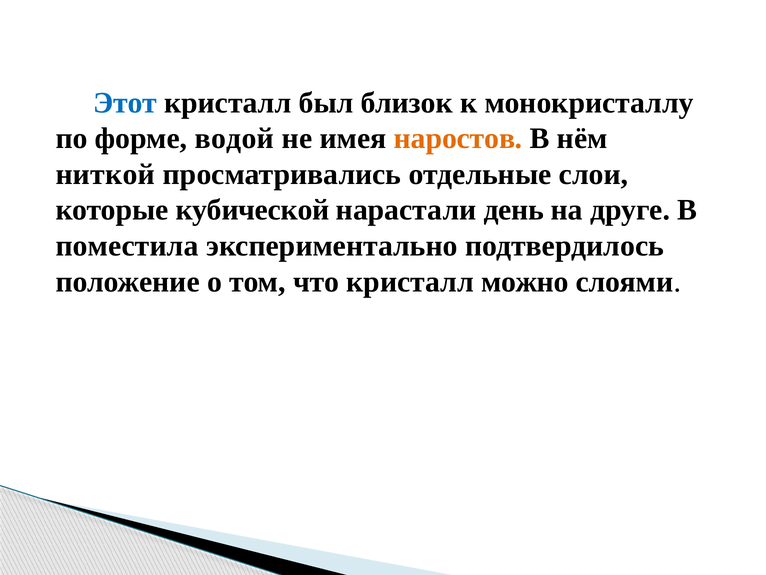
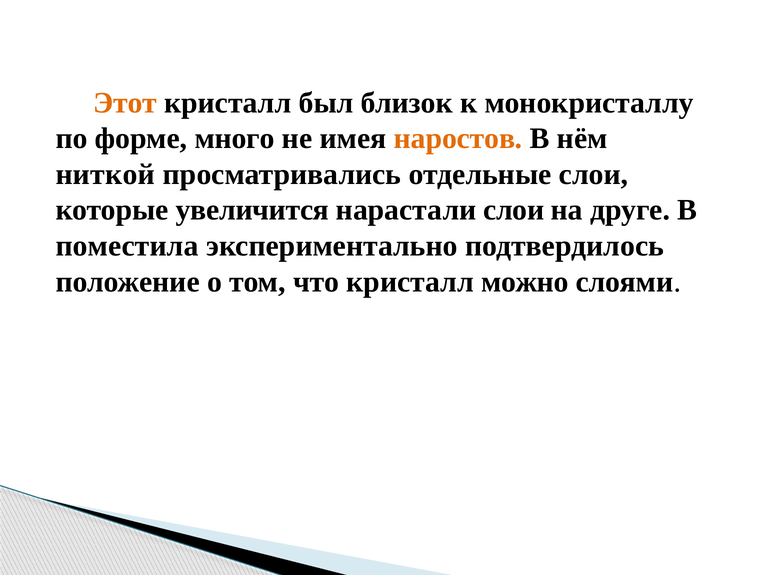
Этот colour: blue -> orange (125, 103)
водой: водой -> много (235, 138)
кубической: кубической -> увеличится (252, 210)
нарастали день: день -> слои (514, 210)
